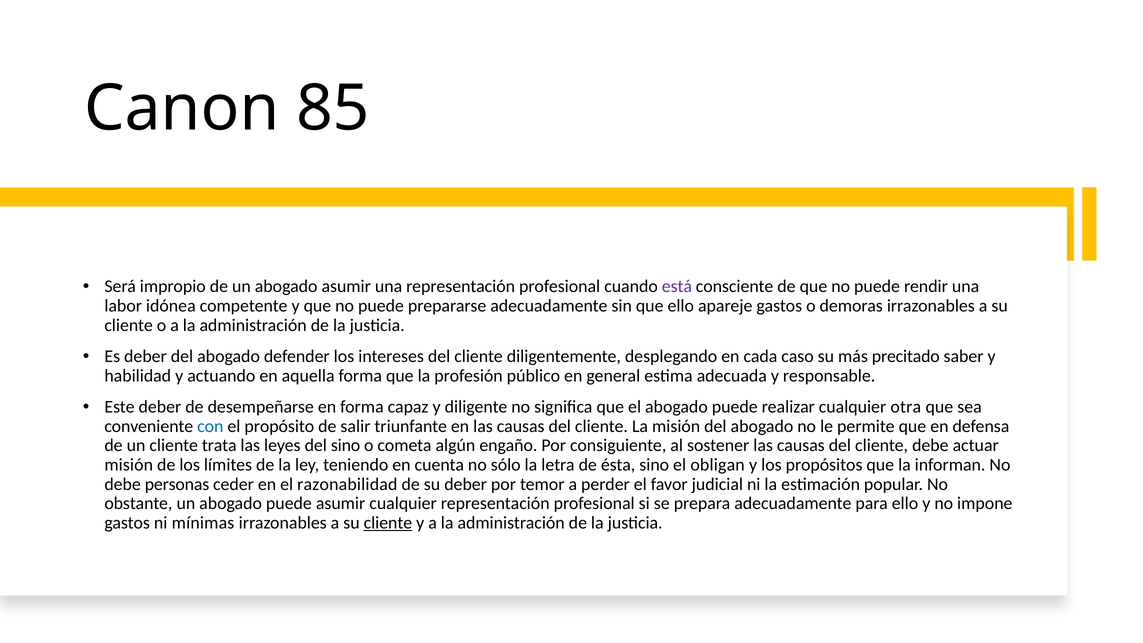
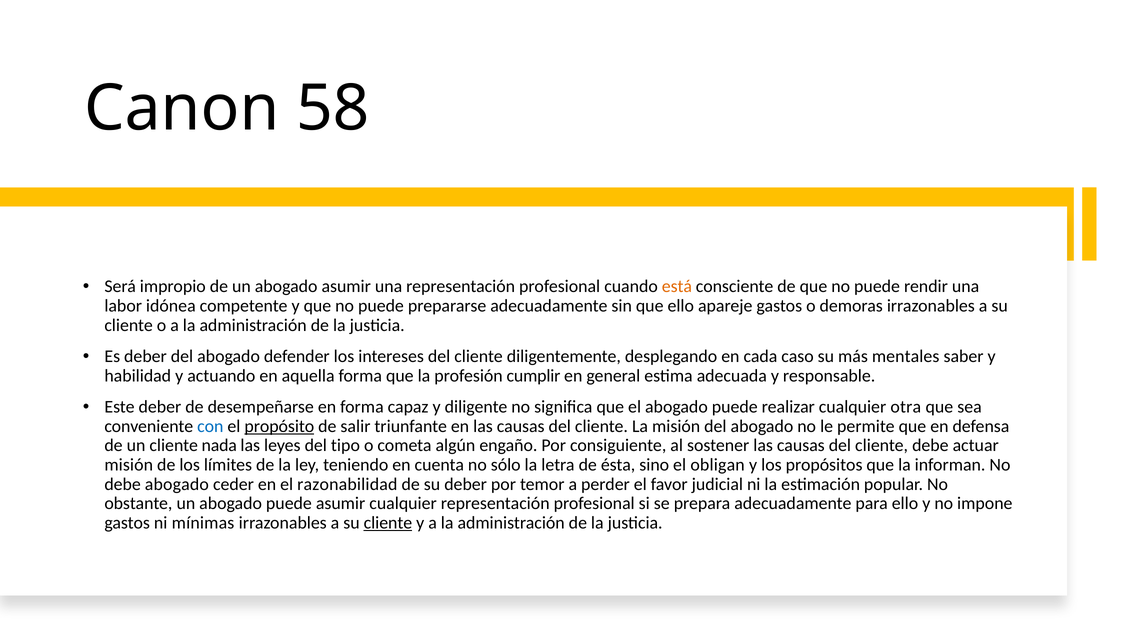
85: 85 -> 58 (333, 108)
está colour: purple -> orange (677, 287)
precitado: precitado -> mentales (906, 356)
público: público -> cumplir (534, 376)
propósito underline: none -> present (279, 426)
trata: trata -> nada (219, 445)
del sino: sino -> tipo (345, 445)
debe personas: personas -> abogado (177, 484)
